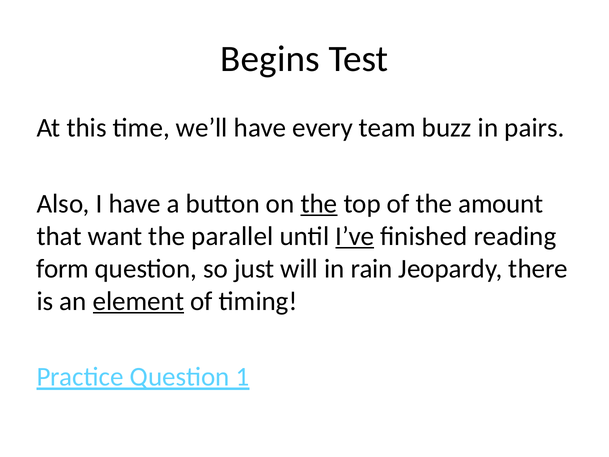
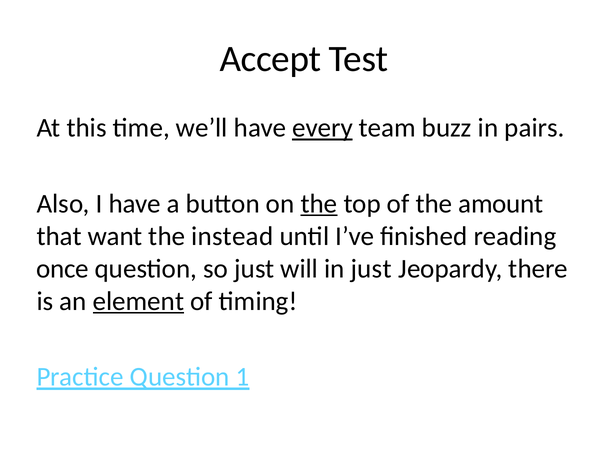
Begins: Begins -> Accept (270, 59)
every underline: none -> present (322, 128)
parallel: parallel -> instead (232, 236)
I’ve underline: present -> none (355, 236)
form: form -> once (63, 269)
in rain: rain -> just (371, 269)
